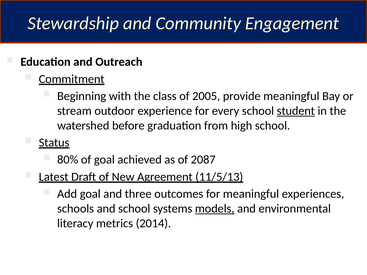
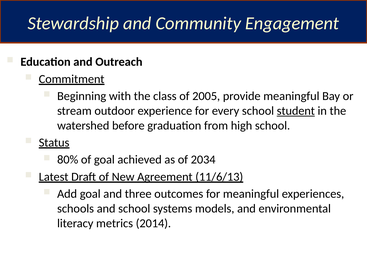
2087: 2087 -> 2034 (203, 160)
11/5/13: 11/5/13 -> 11/6/13 (219, 177)
models underline: present -> none (215, 209)
